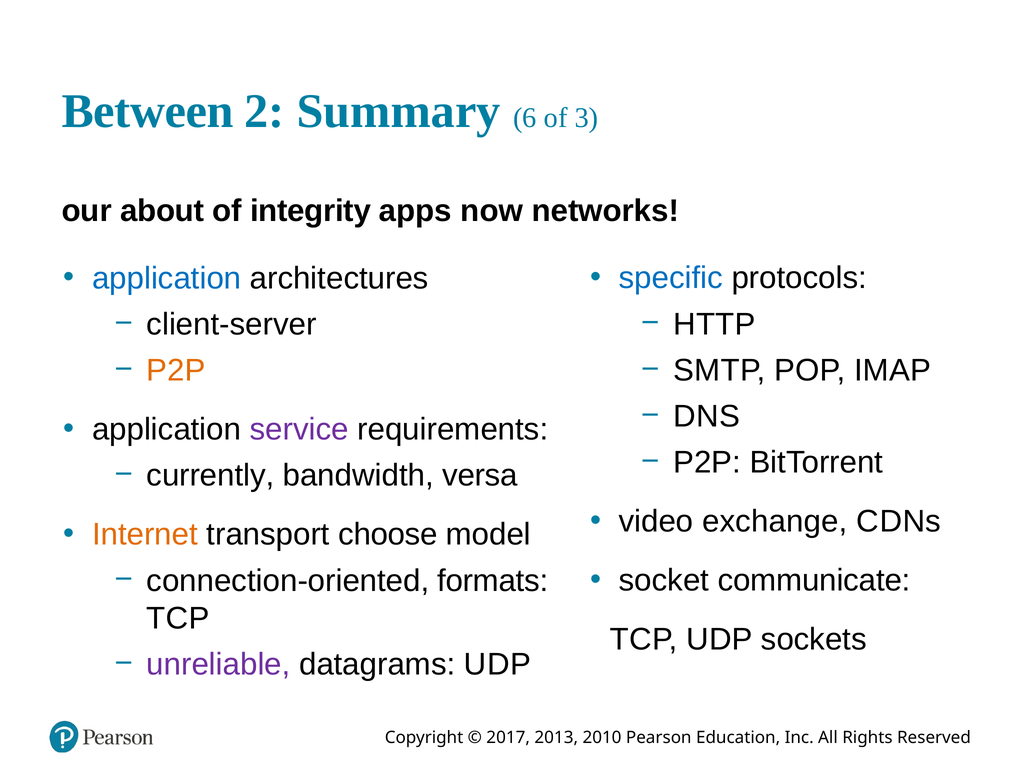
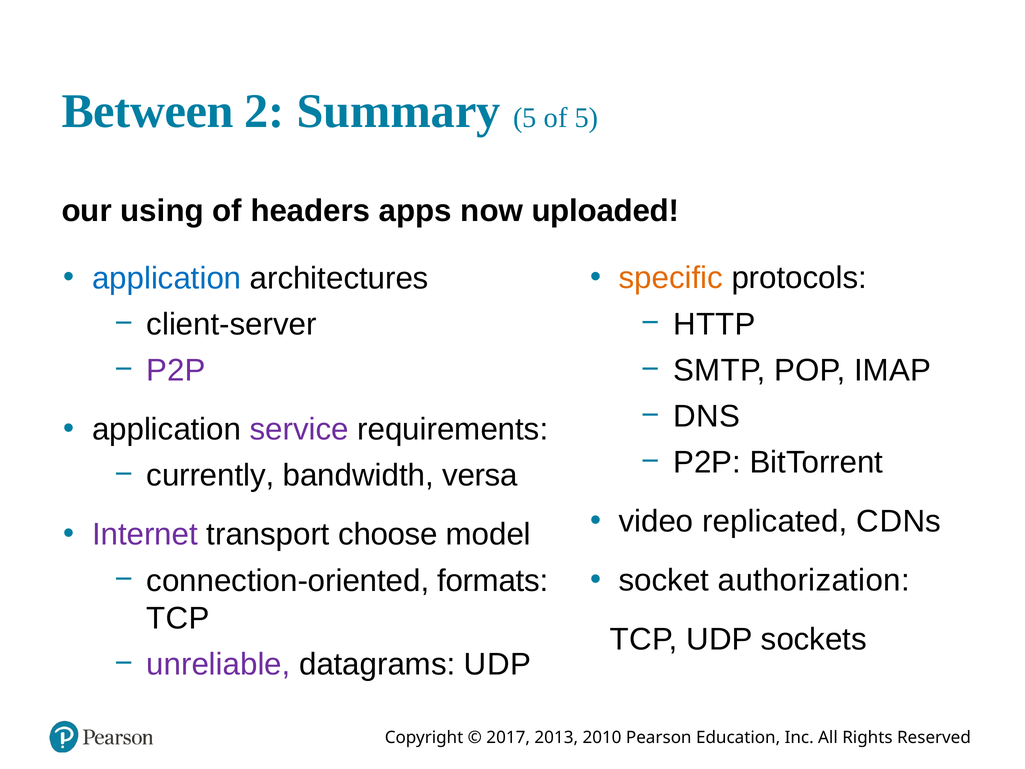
Summary 6: 6 -> 5 (525, 118)
of 3: 3 -> 5 (587, 118)
about: about -> using (162, 211)
integrity: integrity -> headers (310, 211)
networks: networks -> uploaded (605, 211)
specific colour: blue -> orange (671, 278)
P2P colour: orange -> purple (176, 370)
exchange: exchange -> replicated (775, 521)
Internet colour: orange -> purple (145, 534)
communicate: communicate -> authorization (814, 580)
